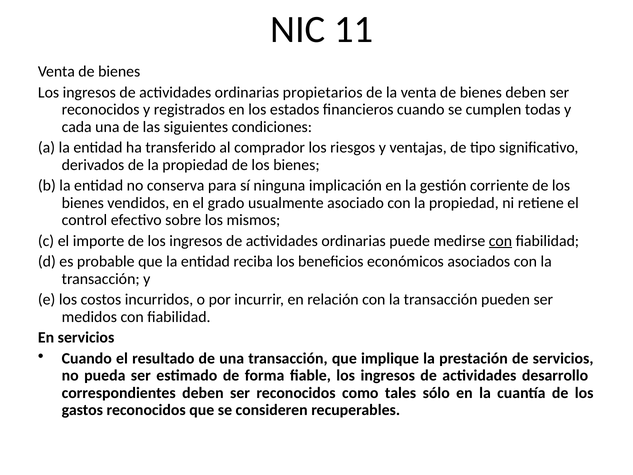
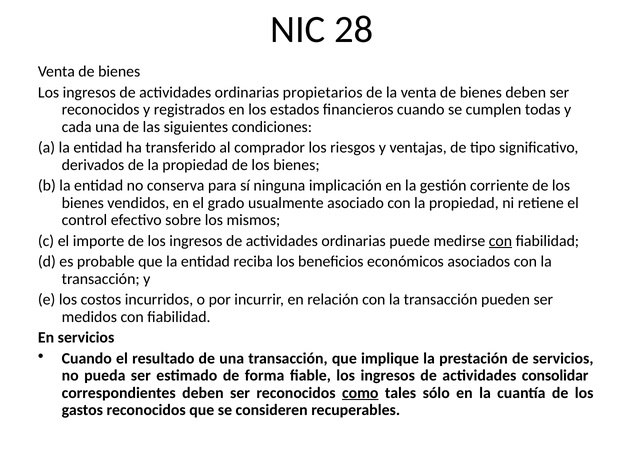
11: 11 -> 28 (354, 30)
desarrollo: desarrollo -> consolidar (555, 376)
como underline: none -> present (360, 393)
